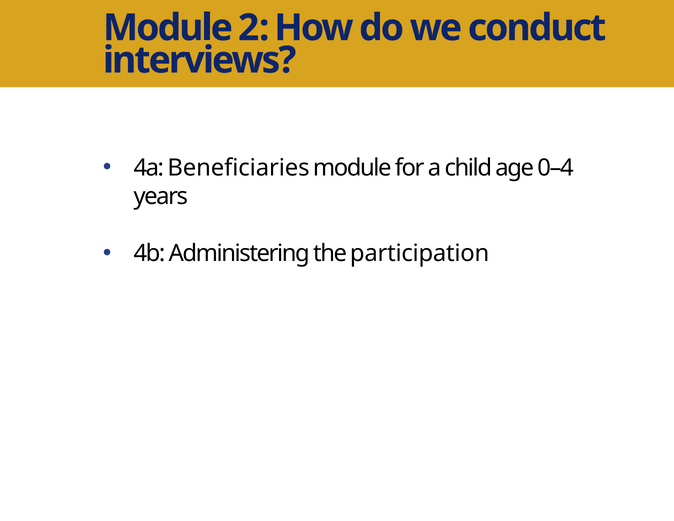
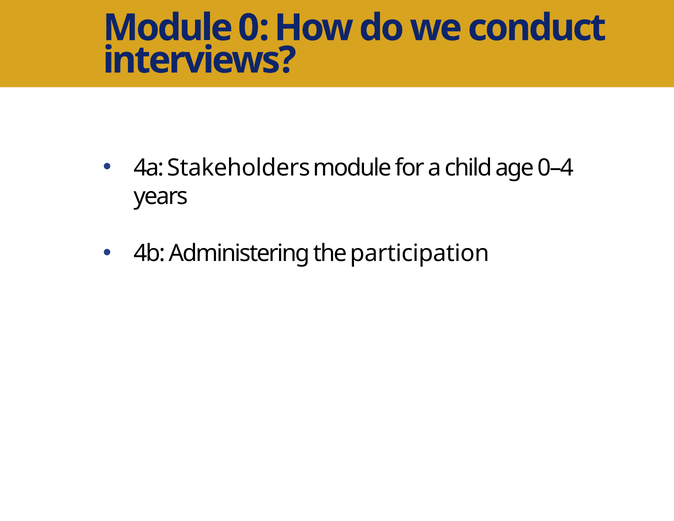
2: 2 -> 0 (254, 28)
Beneficiaries: Beneficiaries -> Stakeholders (239, 168)
